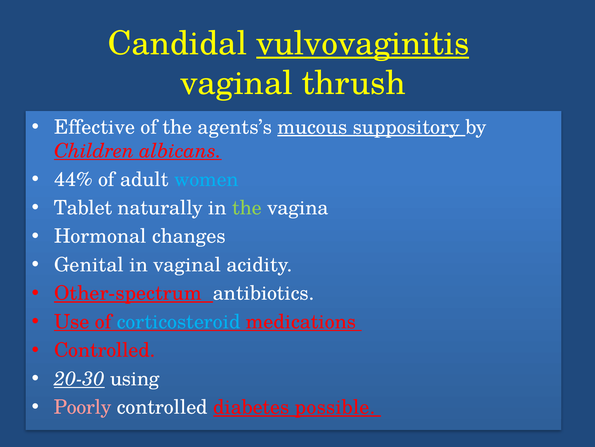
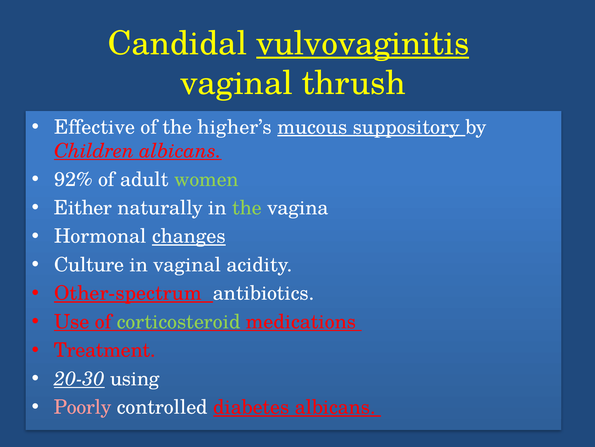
agents’s: agents’s -> higher’s (235, 127)
44%: 44% -> 92% (73, 179)
women colour: light blue -> light green (206, 179)
Tablet: Tablet -> Either (83, 208)
changes underline: none -> present (189, 236)
Genital: Genital -> Culture (89, 264)
corticosteroid colour: light blue -> light green (179, 321)
Controlled: Controlled -> Treatment (105, 350)
diabetes possible: possible -> albicans (335, 407)
